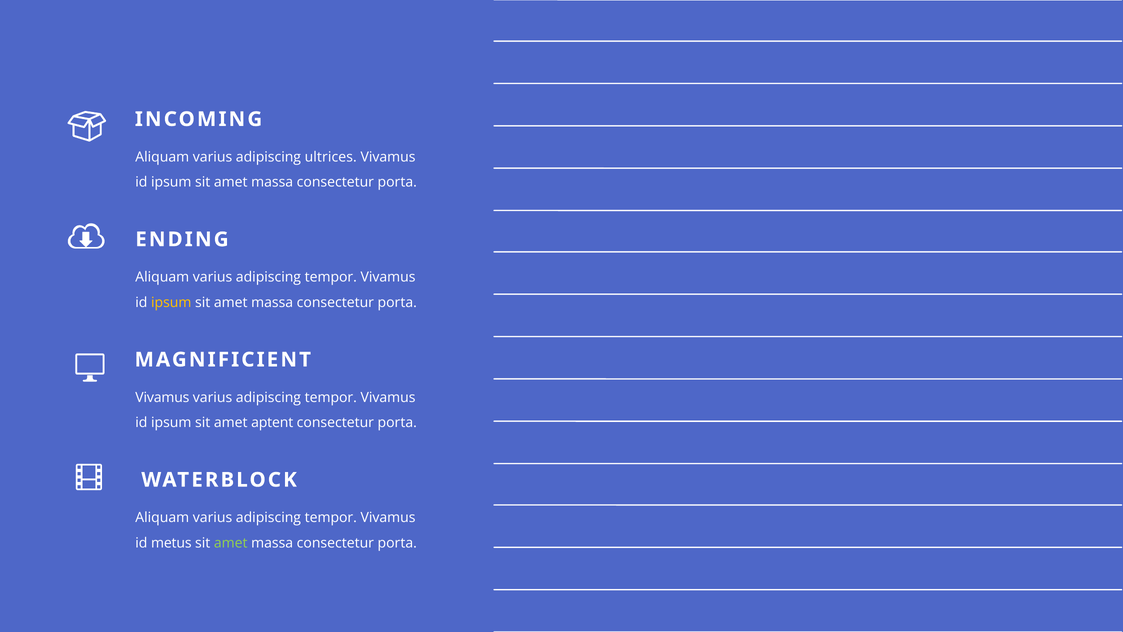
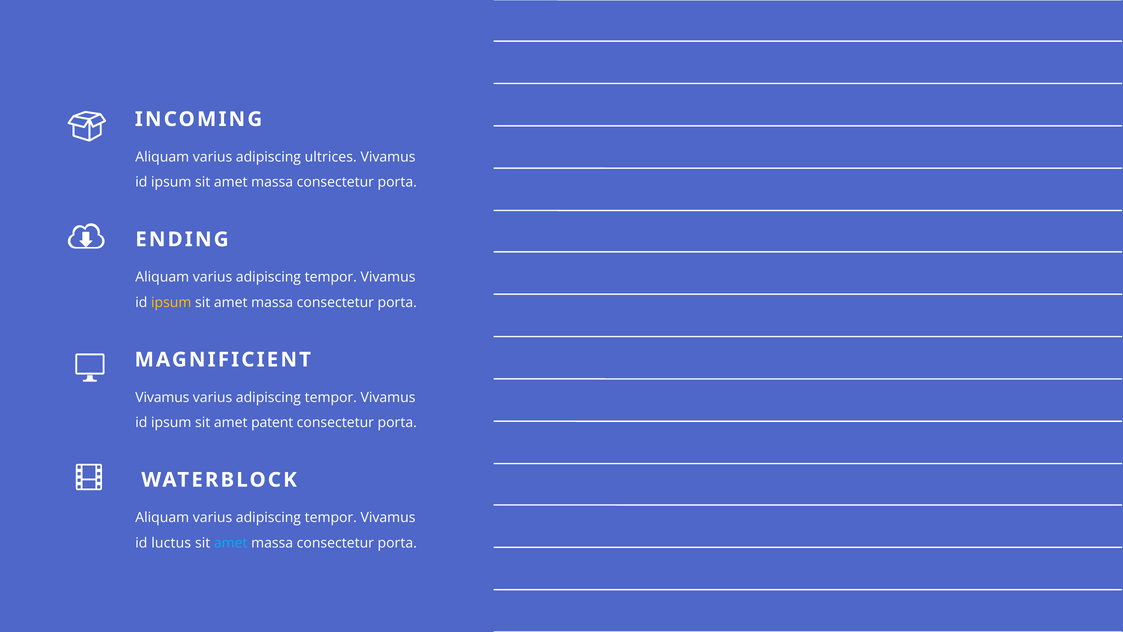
aptent: aptent -> patent (272, 423)
metus: metus -> luctus (171, 543)
amet colour: light green -> light blue (231, 543)
